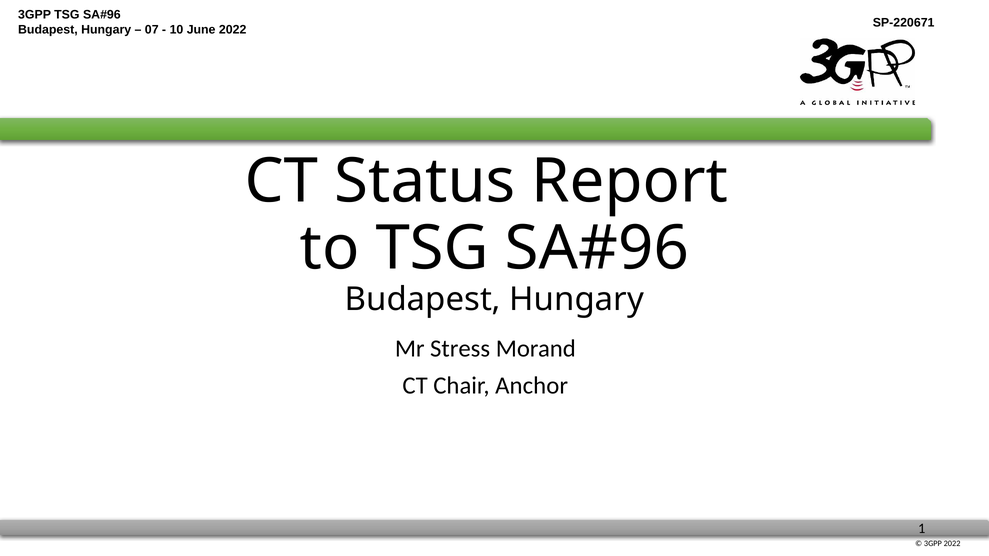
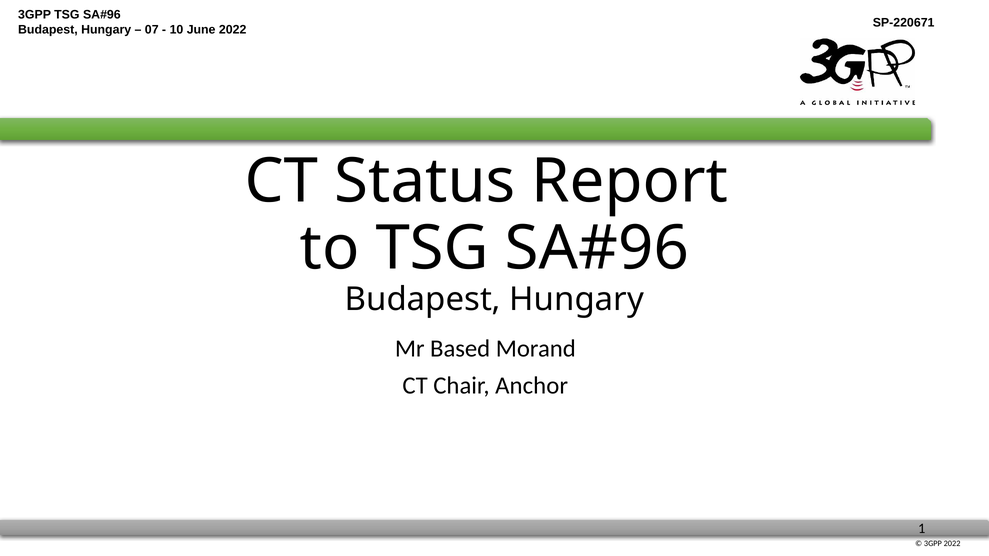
Stress: Stress -> Based (460, 349)
